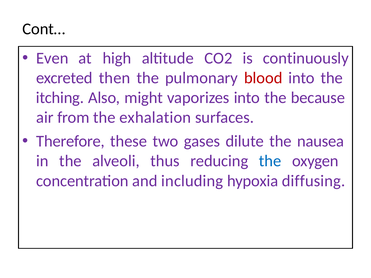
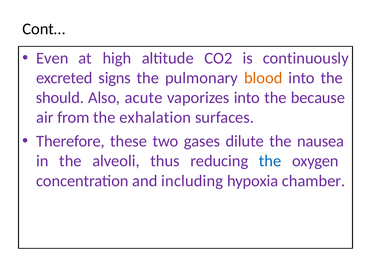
then: then -> signs (115, 78)
blood colour: red -> orange (263, 78)
itching: itching -> should (60, 98)
might: might -> acute (144, 98)
diffusing: diffusing -> chamber (314, 181)
